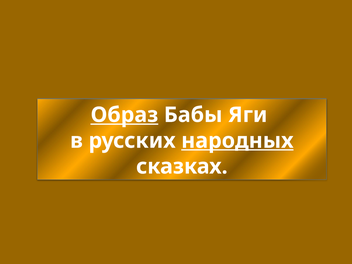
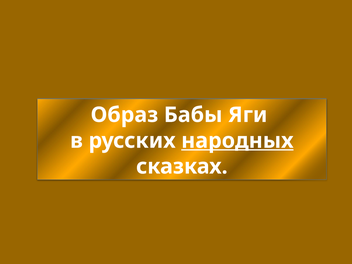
Образ underline: present -> none (124, 115)
